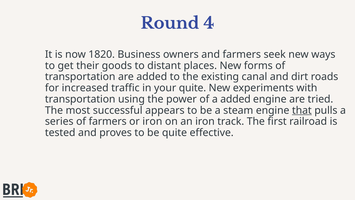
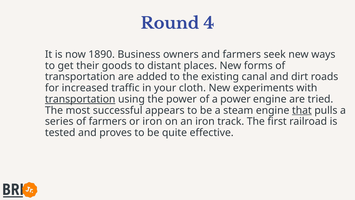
1820: 1820 -> 1890 (102, 54)
your quite: quite -> cloth (192, 88)
transportation underline: none -> present (80, 99)
a added: added -> power (235, 99)
